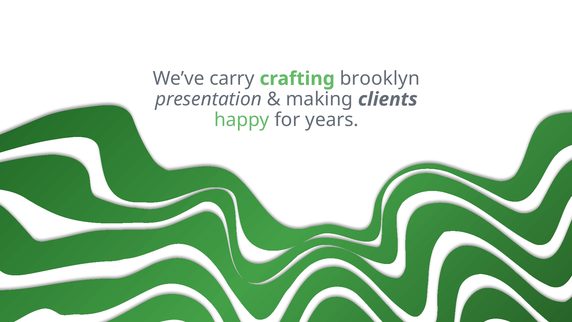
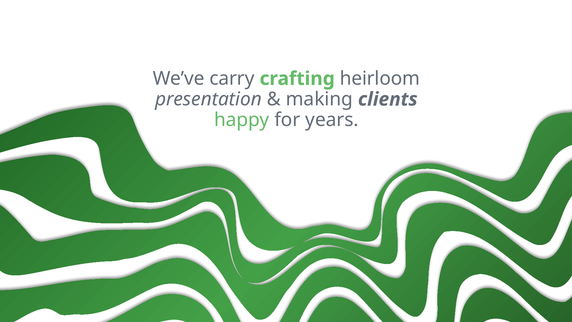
brooklyn: brooklyn -> heirloom (380, 79)
